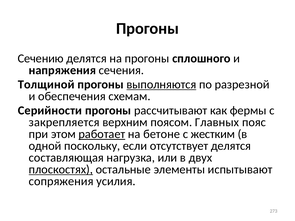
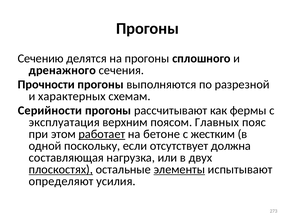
напряжения: напряжения -> дренажного (62, 70)
Толщиной: Толщиной -> Прочности (46, 85)
выполняются underline: present -> none (161, 85)
обеспечения: обеспечения -> характерных (72, 96)
закрепляется: закрепляется -> эксплуатация (64, 122)
отсутствует делятся: делятся -> должна (231, 146)
элементы underline: none -> present (179, 170)
сопряжения: сопряжения -> определяют (61, 181)
